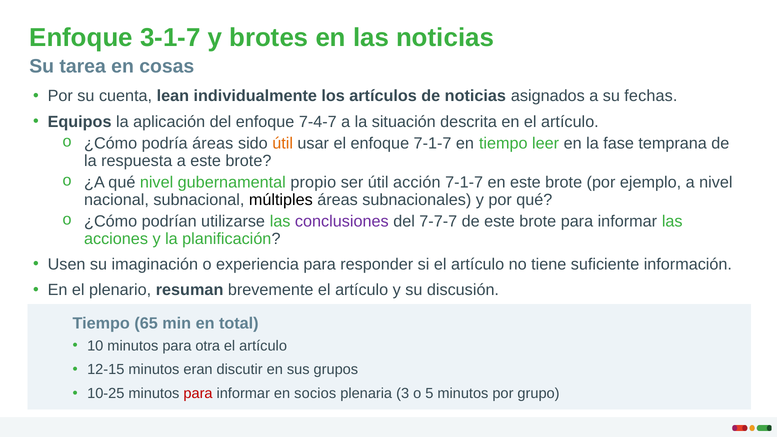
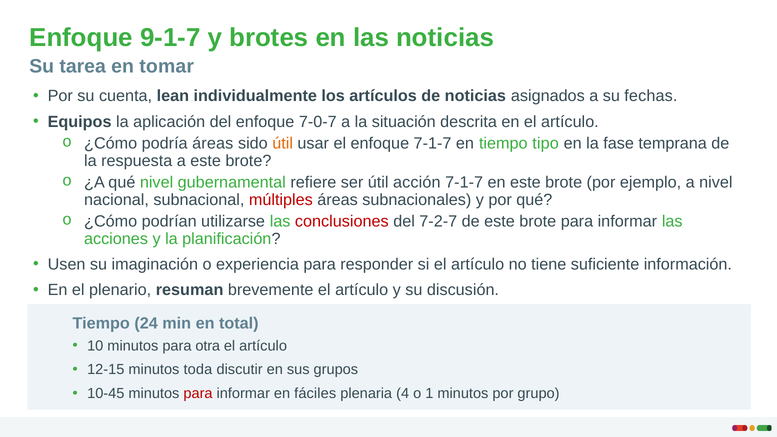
3-1-7: 3-1-7 -> 9-1-7 (170, 38)
cosas: cosas -> tomar (167, 66)
7-4-7: 7-4-7 -> 7-0-7 (318, 122)
leer: leer -> tipo (546, 143)
propio: propio -> refiere (313, 182)
múltiples colour: black -> red (281, 200)
conclusiones colour: purple -> red (342, 221)
7-7-7: 7-7-7 -> 7-2-7 (438, 221)
65: 65 -> 24 (146, 323)
eran: eran -> toda (198, 370)
10-25: 10-25 -> 10-45 (106, 393)
socios: socios -> fáciles (315, 393)
3: 3 -> 4 (403, 393)
5: 5 -> 1 (429, 393)
